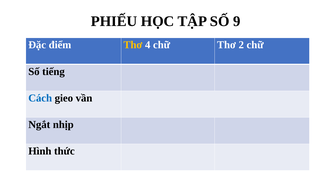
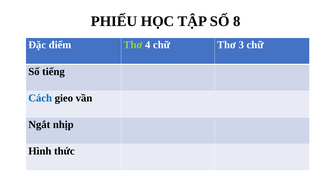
9: 9 -> 8 (237, 21)
Thơ colour: yellow -> light green (133, 45)
2: 2 -> 3 (241, 45)
